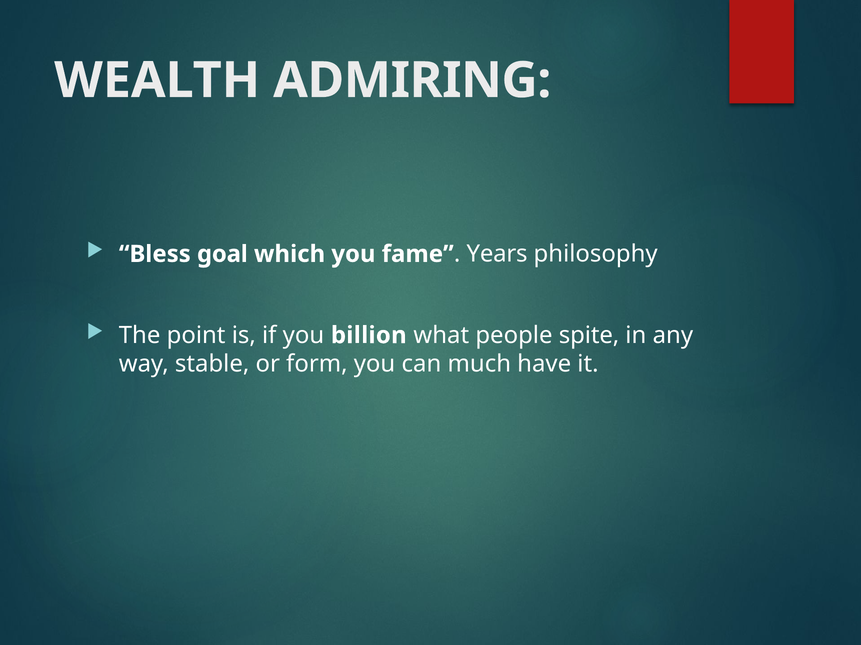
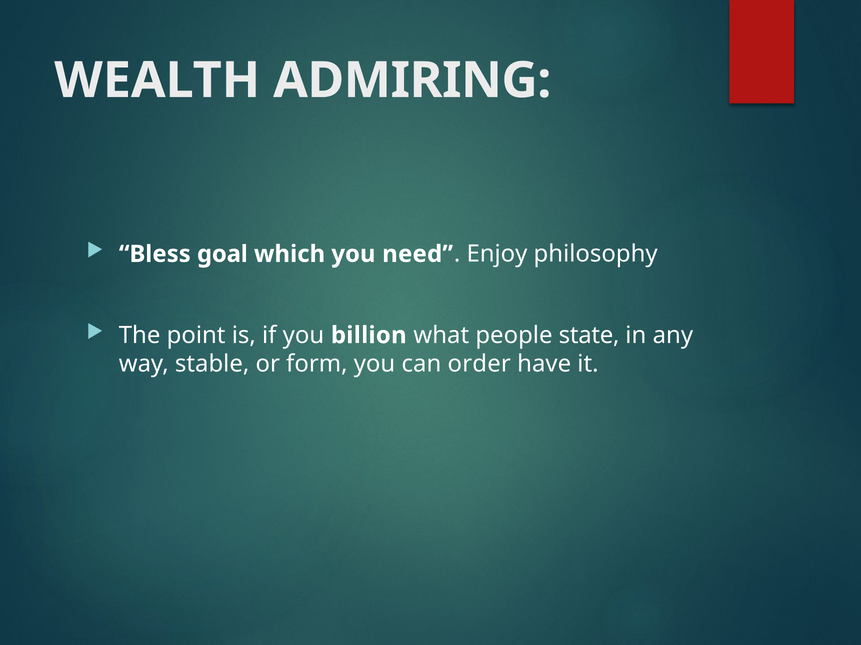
fame: fame -> need (418, 254)
Years: Years -> Enjoy (497, 254)
spite: spite -> state (589, 336)
much: much -> order (479, 364)
